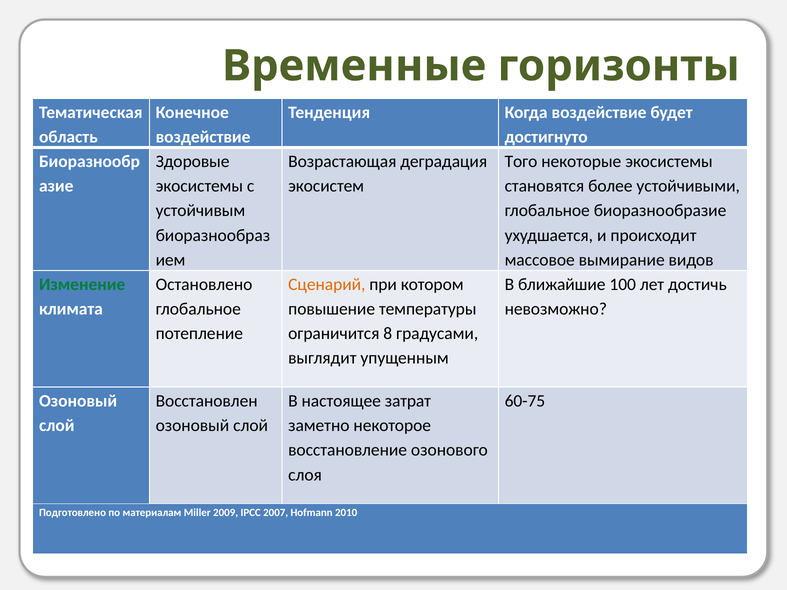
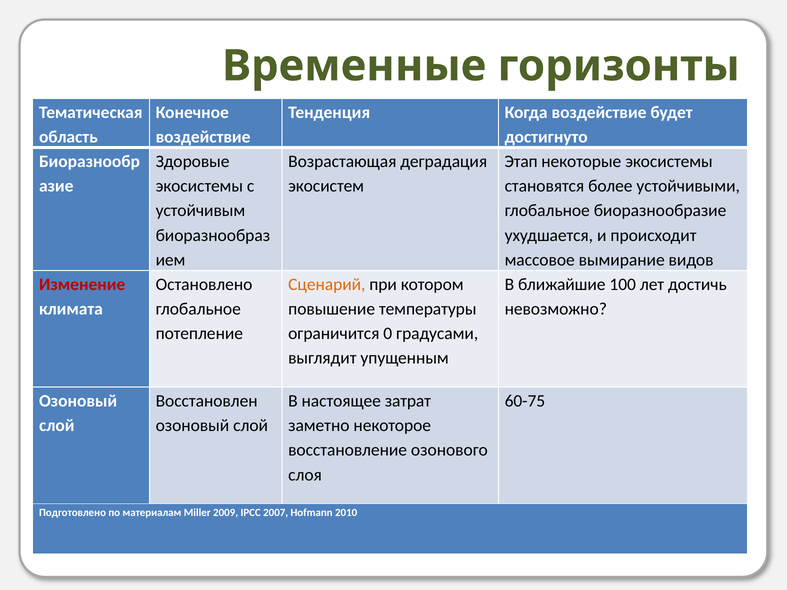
Того: Того -> Этап (521, 162)
Изменение colour: green -> red (82, 285)
8: 8 -> 0 (388, 334)
